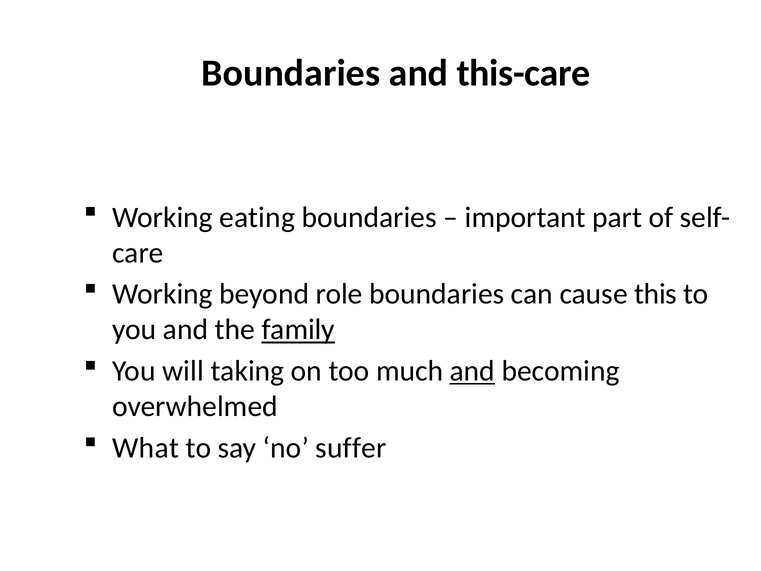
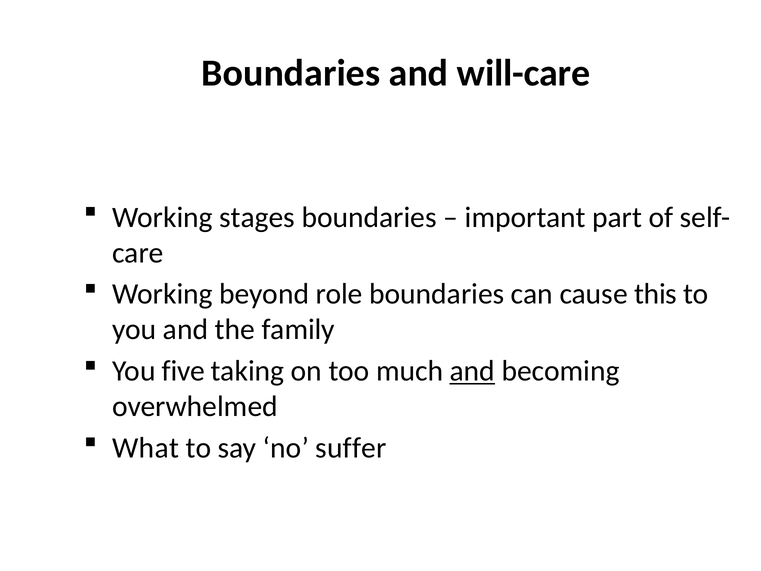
this-care: this-care -> will-care (524, 73)
eating: eating -> stages (257, 217)
family underline: present -> none (298, 330)
will: will -> five (183, 371)
